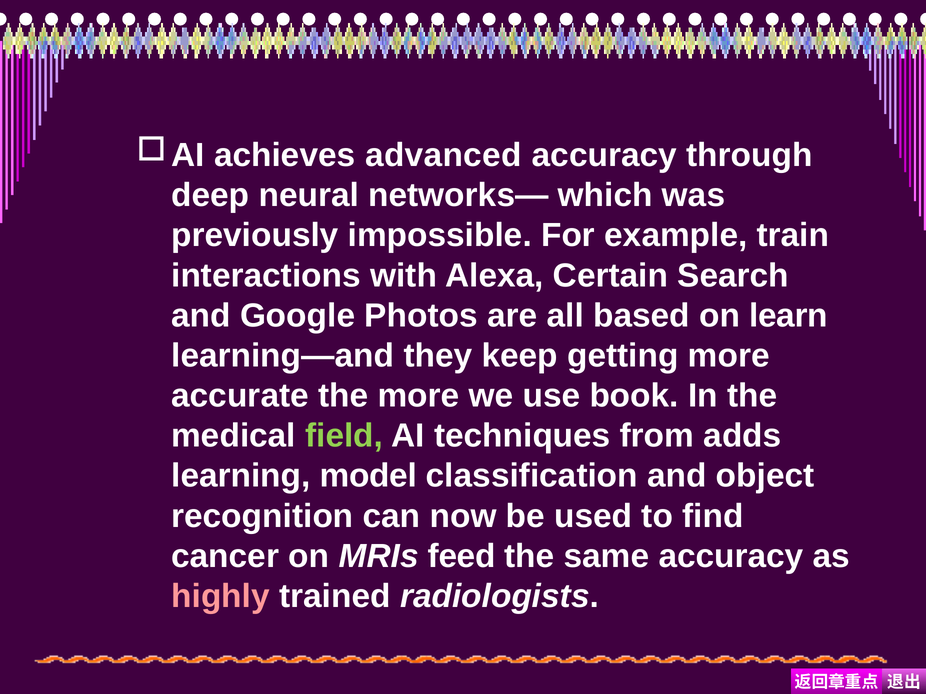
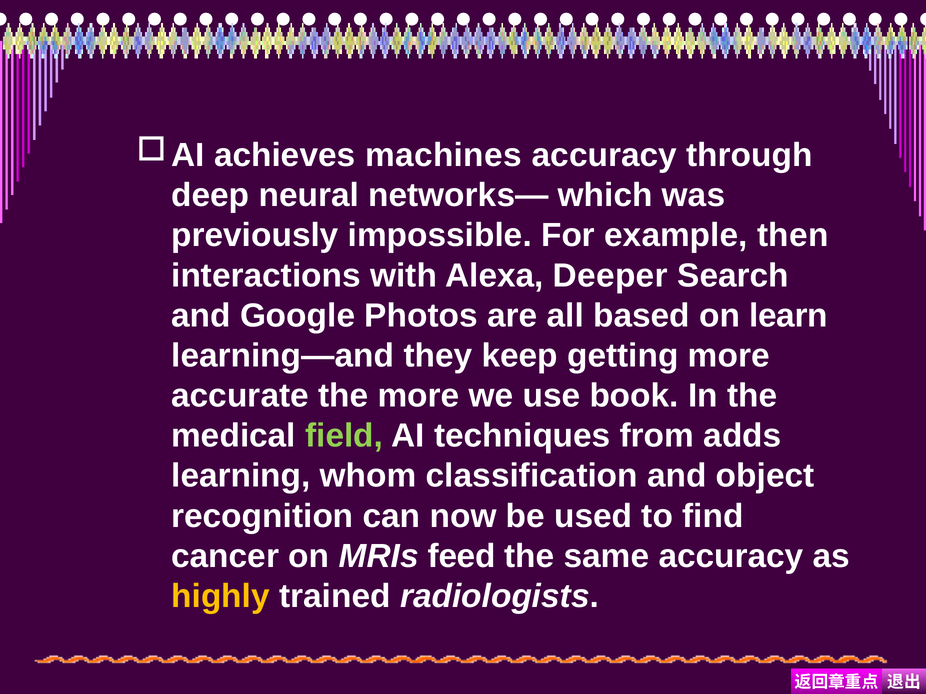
advanced: advanced -> machines (443, 155)
train: train -> then (793, 236)
Certain: Certain -> Deeper (610, 276)
model: model -> whom (368, 476)
highly colour: pink -> yellow (221, 597)
